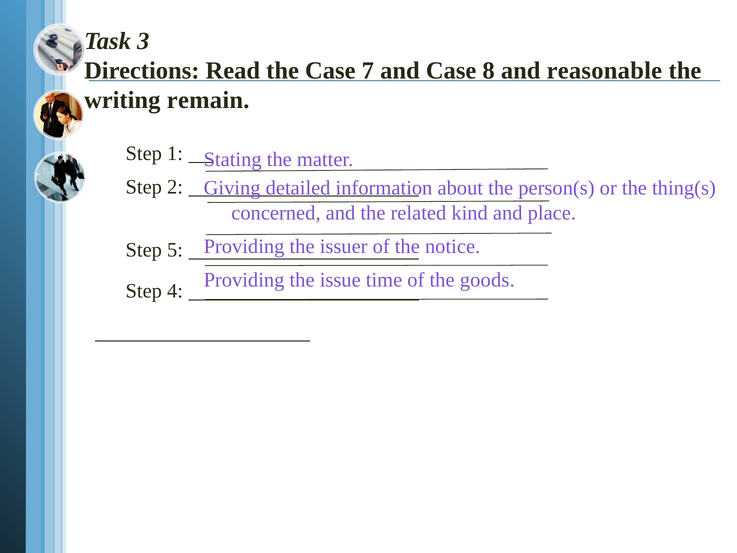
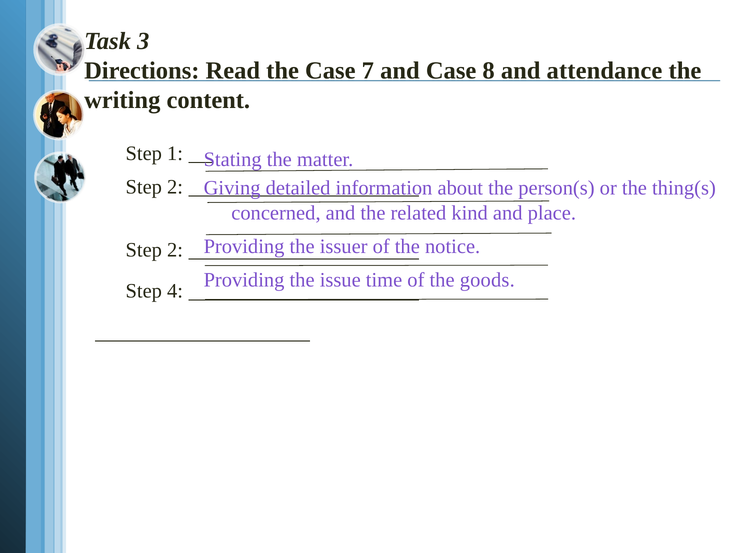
reasonable: reasonable -> attendance (604, 71)
remain: remain -> content (208, 100)
5: 5 -> 2 (175, 250)
